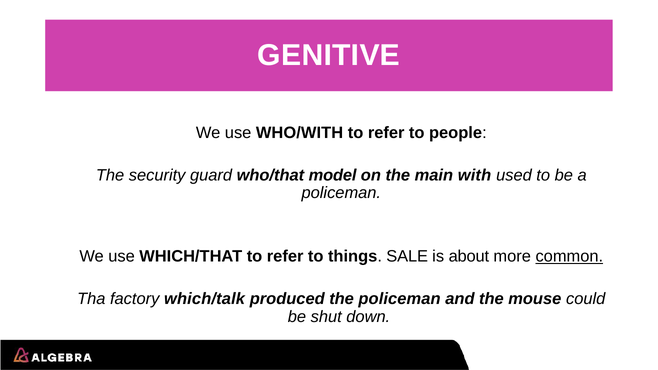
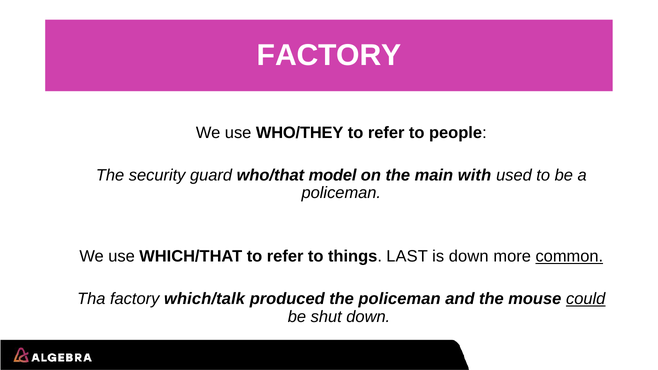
GENITIVE: GENITIVE -> FACTORY (329, 55)
WHO/WITH: WHO/WITH -> WHO/THEY (300, 133)
SALE: SALE -> LAST (407, 257)
is about: about -> down (469, 257)
could underline: none -> present (586, 299)
